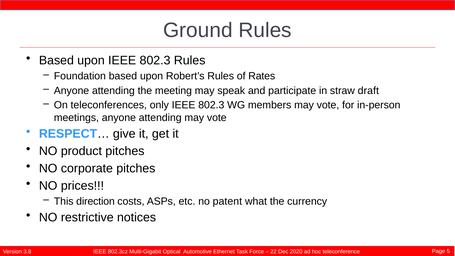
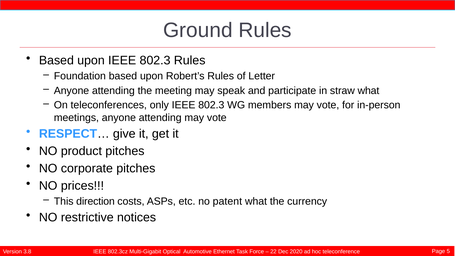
Rates: Rates -> Letter (262, 76)
straw draft: draft -> what (368, 91)
